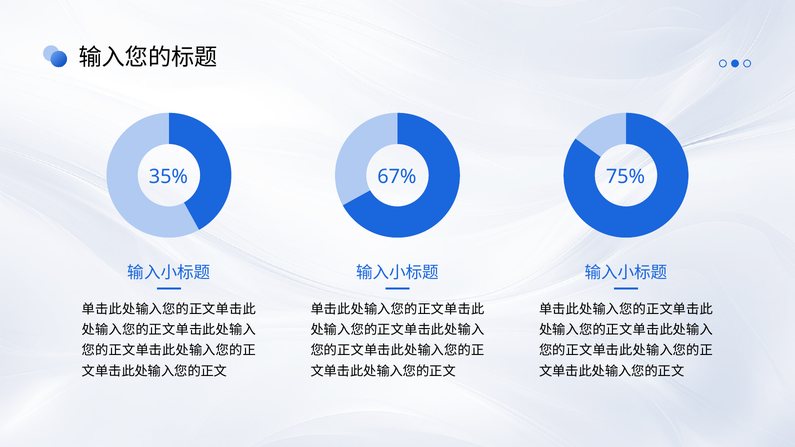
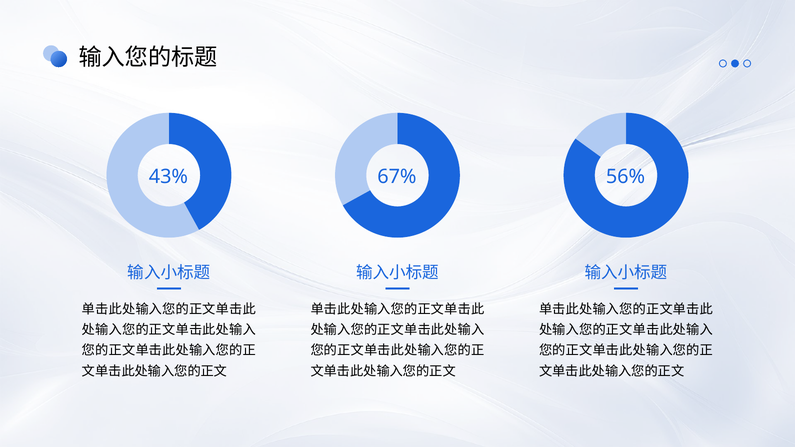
35%: 35% -> 43% (168, 177)
75%: 75% -> 56% (625, 177)
